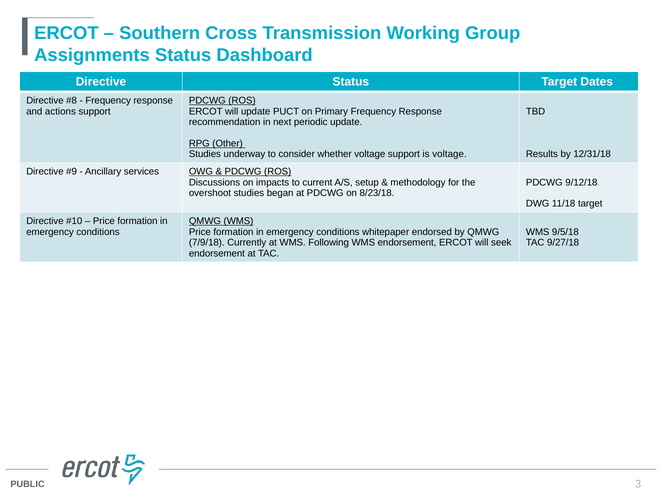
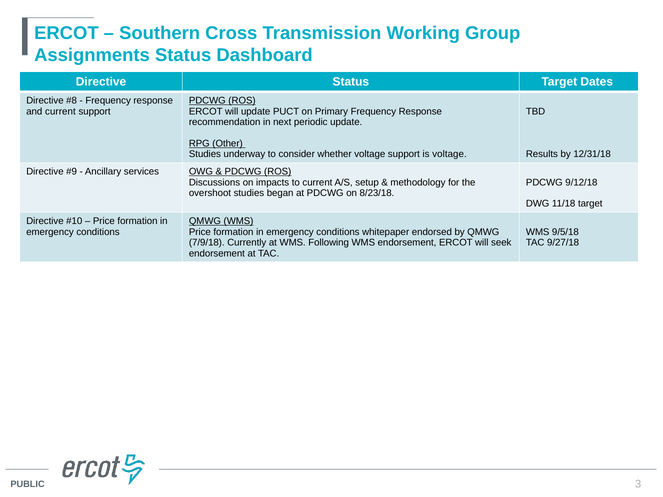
and actions: actions -> current (60, 111)
